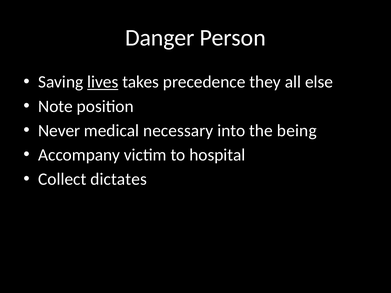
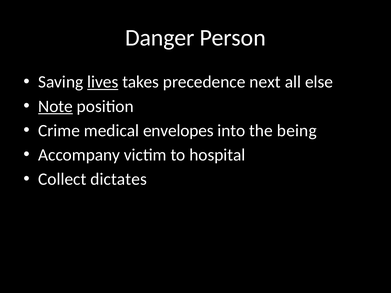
they: they -> next (265, 82)
Note underline: none -> present (55, 106)
Never: Never -> Crime (59, 131)
necessary: necessary -> envelopes (178, 131)
